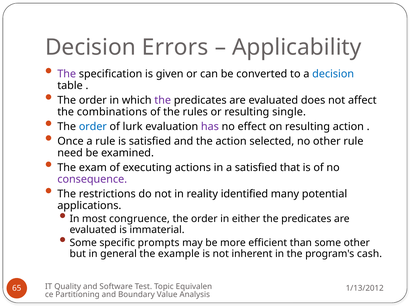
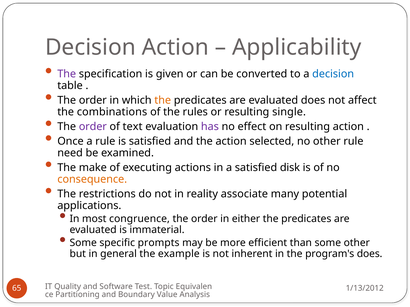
Decision Errors: Errors -> Action (175, 47)
the colour: purple -> orange (163, 101)
order colour: blue -> purple (93, 127)
lurk: lurk -> text (133, 127)
exam: exam -> make (93, 168)
that: that -> disk (290, 168)
consequence colour: purple -> orange (92, 180)
identified: identified -> associate (244, 194)
program's cash: cash -> does (370, 254)
